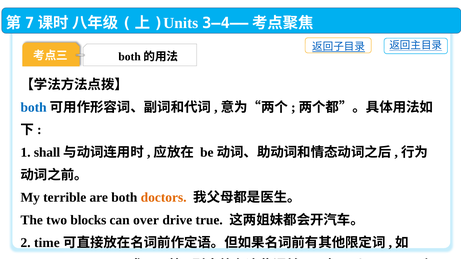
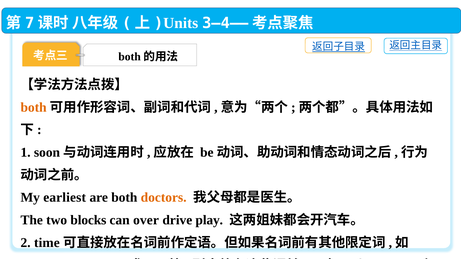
both colour: blue -> orange (34, 107)
shall: shall -> soon (47, 153)
terrible: terrible -> earliest (65, 198)
true: true -> play (209, 220)
